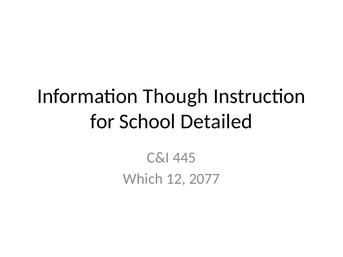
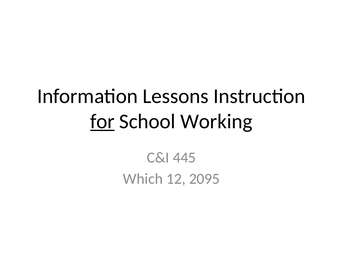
Though: Though -> Lessons (176, 96)
for underline: none -> present (102, 122)
Detailed: Detailed -> Working (216, 122)
2077: 2077 -> 2095 (204, 179)
